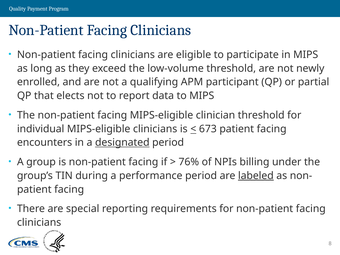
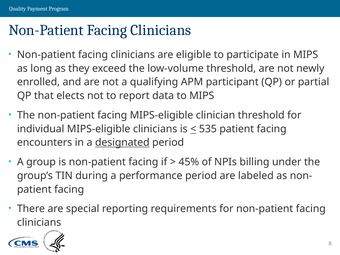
673: 673 -> 535 (208, 129)
76%: 76% -> 45% (189, 162)
labeled underline: present -> none (256, 176)
